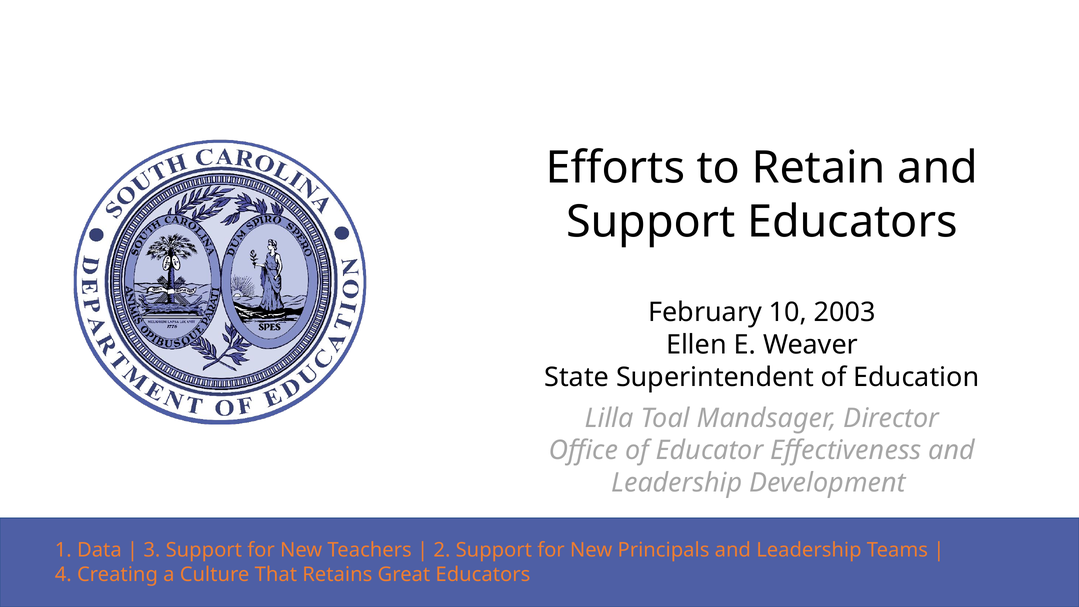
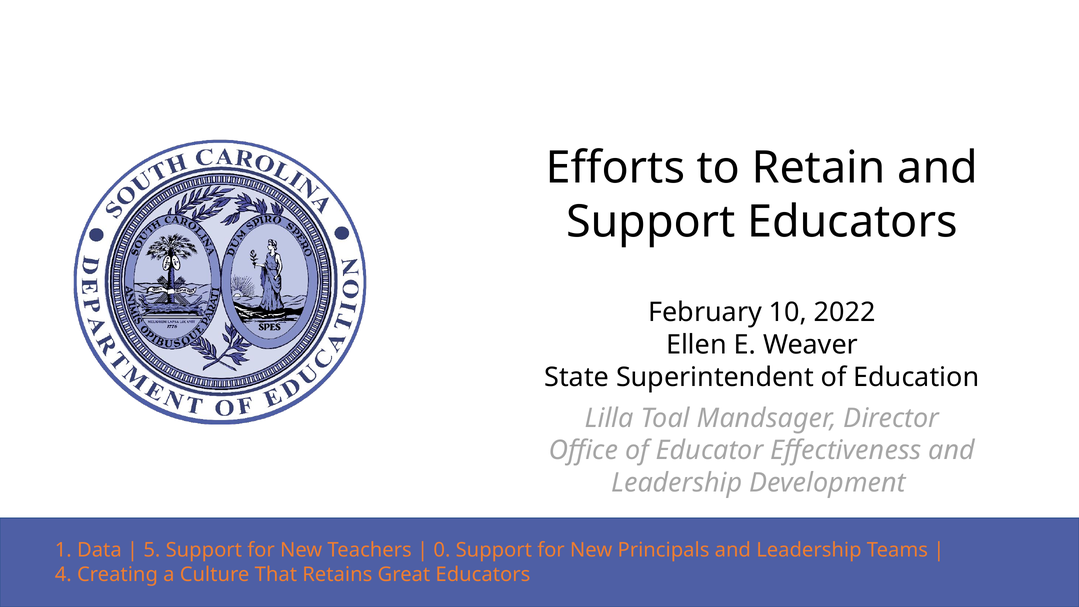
2003: 2003 -> 2022 (845, 312)
3: 3 -> 5 (152, 550)
2: 2 -> 0 (442, 550)
